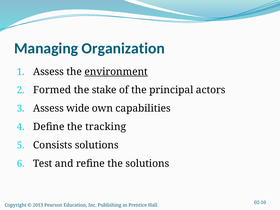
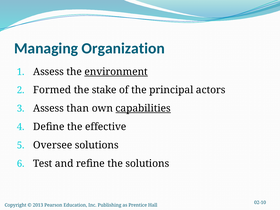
wide: wide -> than (78, 108)
capabilities underline: none -> present (143, 108)
tracking: tracking -> effective (106, 127)
Consists: Consists -> Oversee (53, 145)
